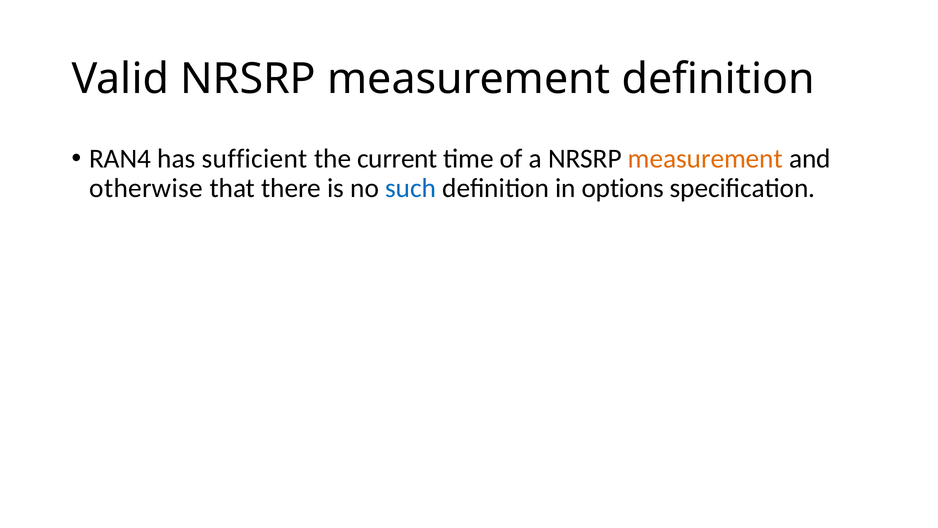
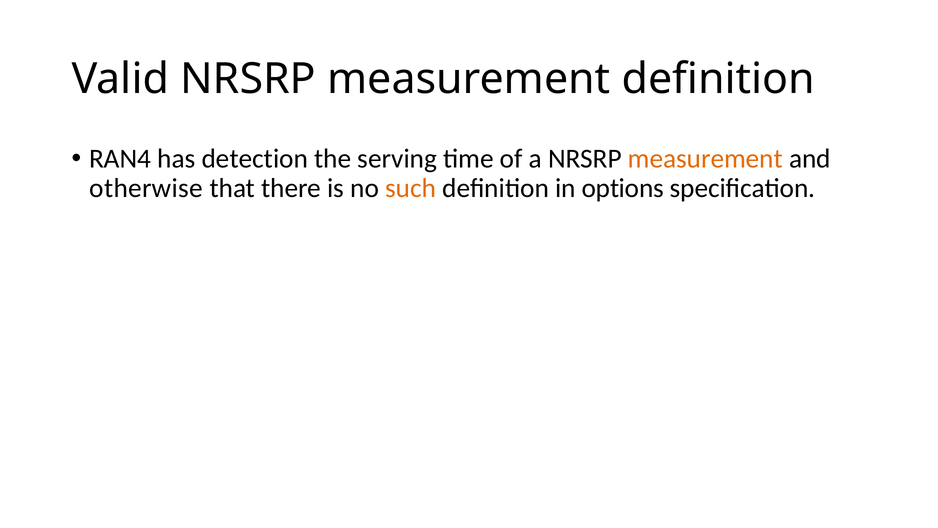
sufficient: sufficient -> detection (255, 159)
current: current -> serving (397, 159)
such colour: blue -> orange (411, 188)
